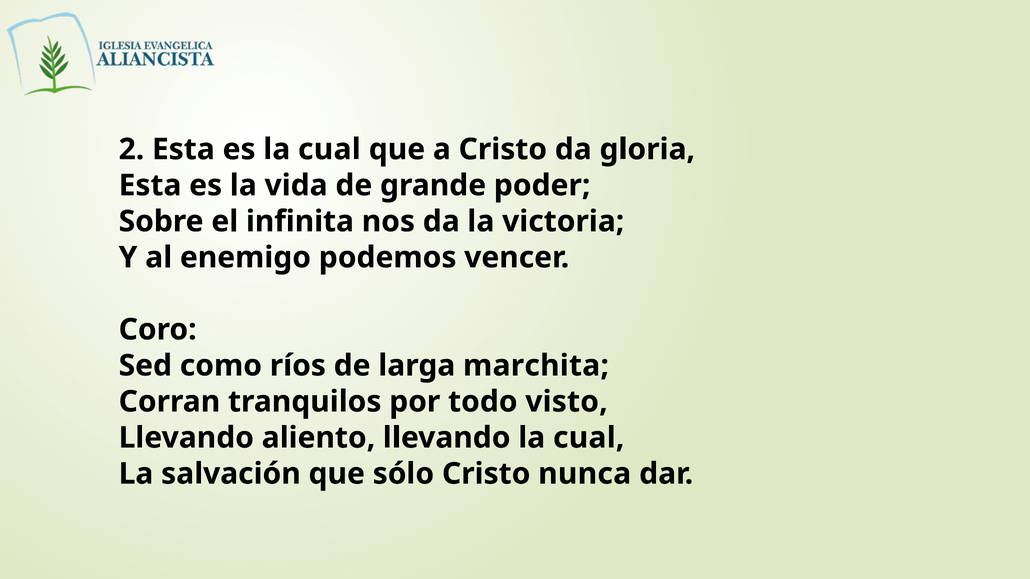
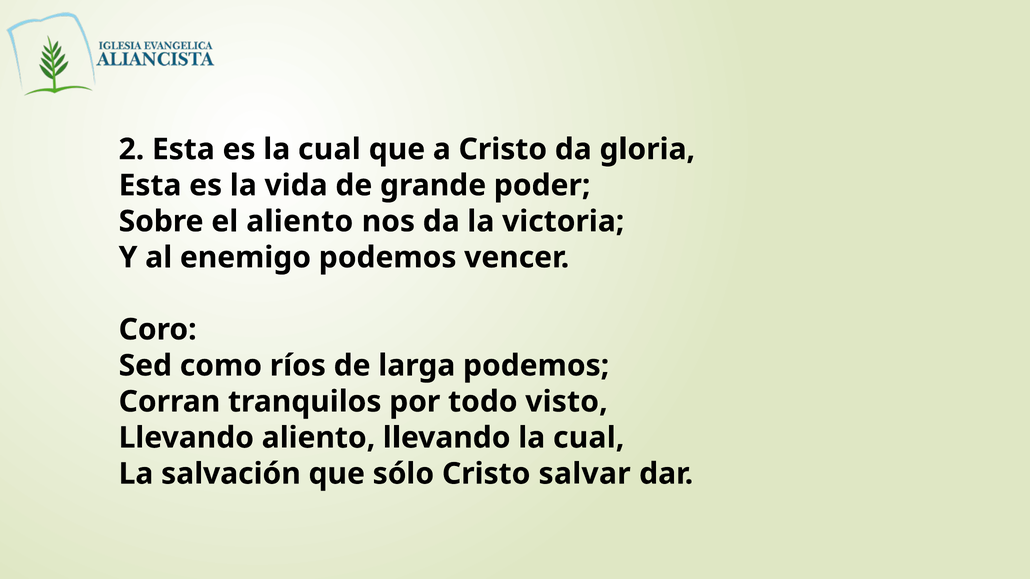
el infinita: infinita -> aliento (300, 222)
larga marchita: marchita -> podemos (536, 366)
nunca: nunca -> salvar (585, 474)
